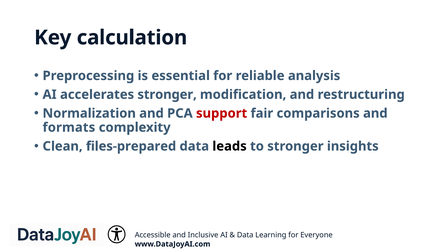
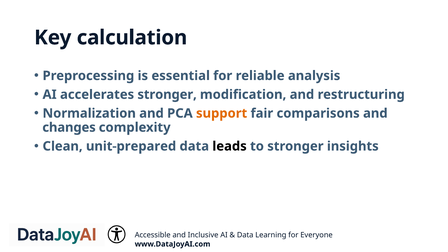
support colour: red -> orange (222, 113)
formats: formats -> changes (69, 127)
files-prepared: files-prepared -> unit-prepared (131, 146)
